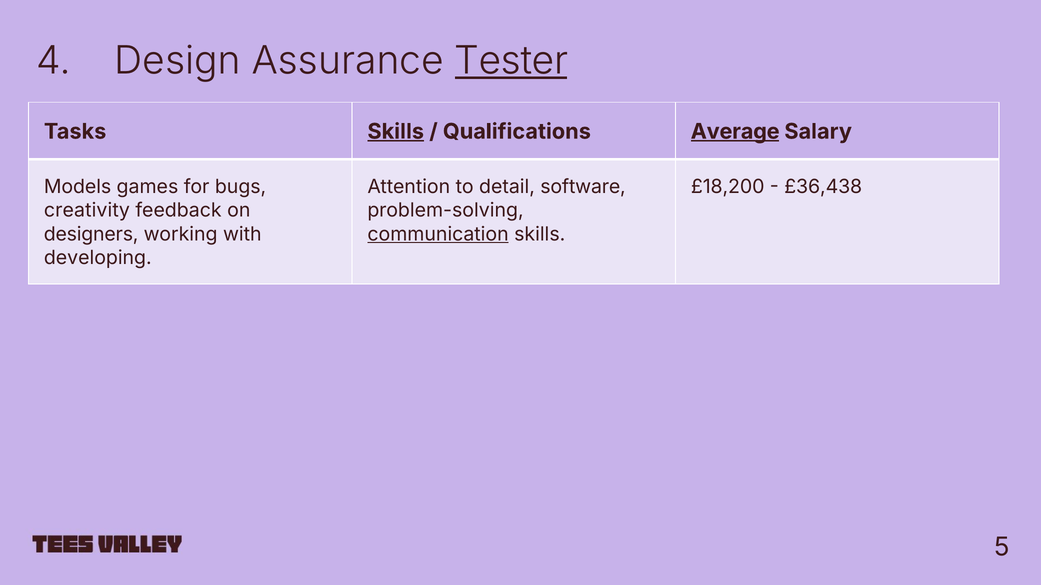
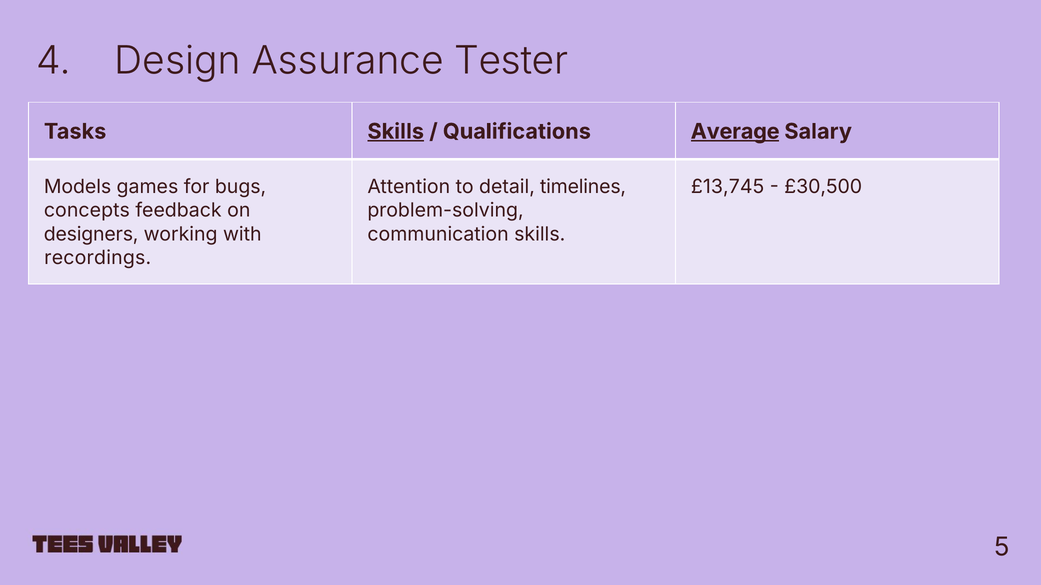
Tester underline: present -> none (511, 61)
software: software -> timelines (583, 187)
£18,200: £18,200 -> £13,745 (728, 187)
£36,438: £36,438 -> £30,500 (823, 187)
creativity: creativity -> concepts (87, 211)
communication underline: present -> none (438, 234)
developing: developing -> recordings (98, 258)
